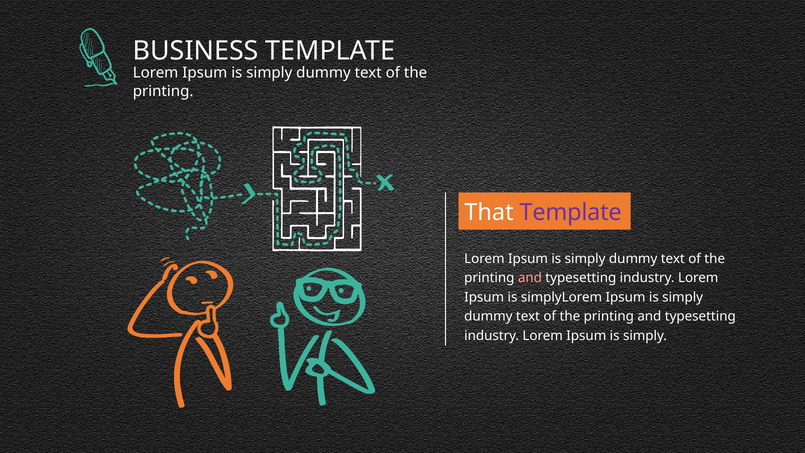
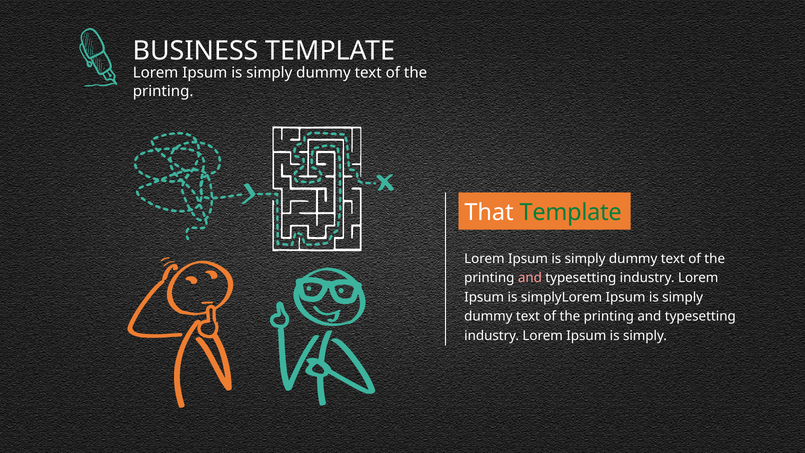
Template colour: purple -> green (571, 213)
